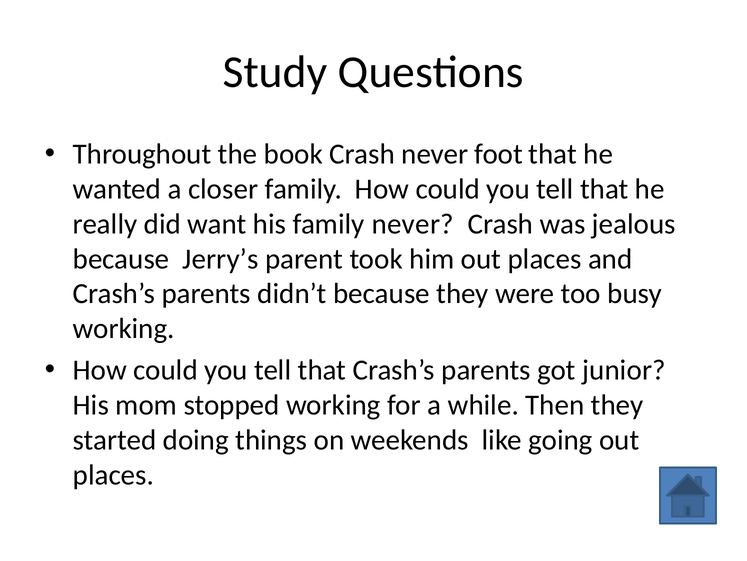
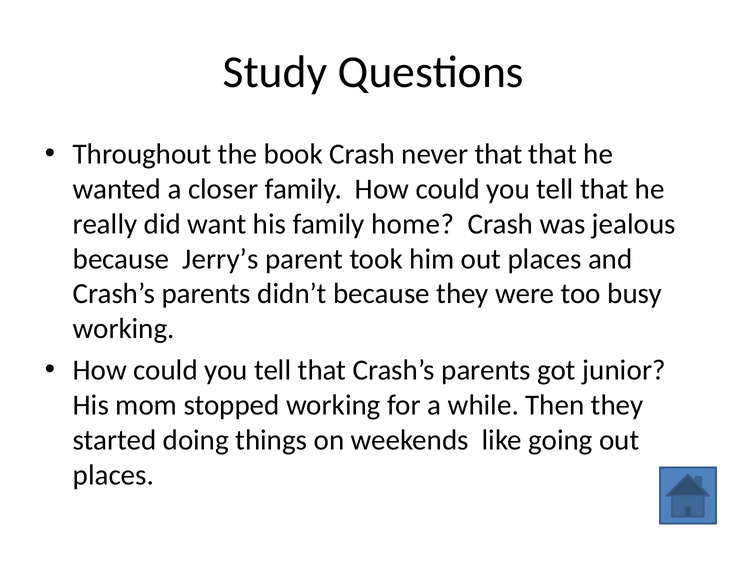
never foot: foot -> that (499, 154)
family never: never -> home (413, 224)
